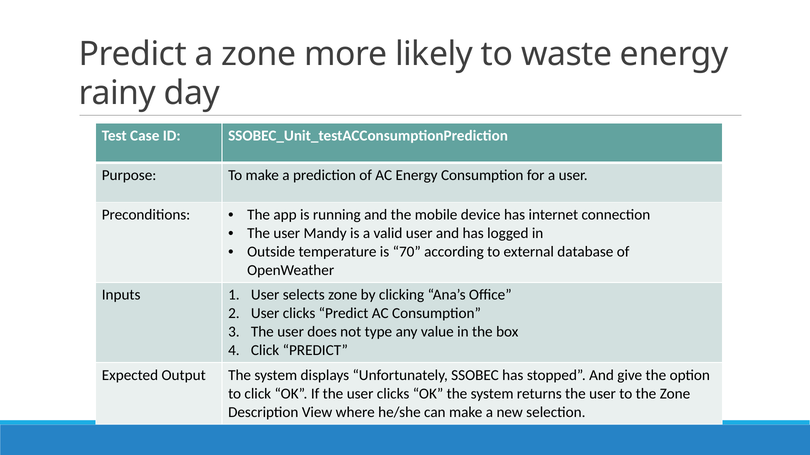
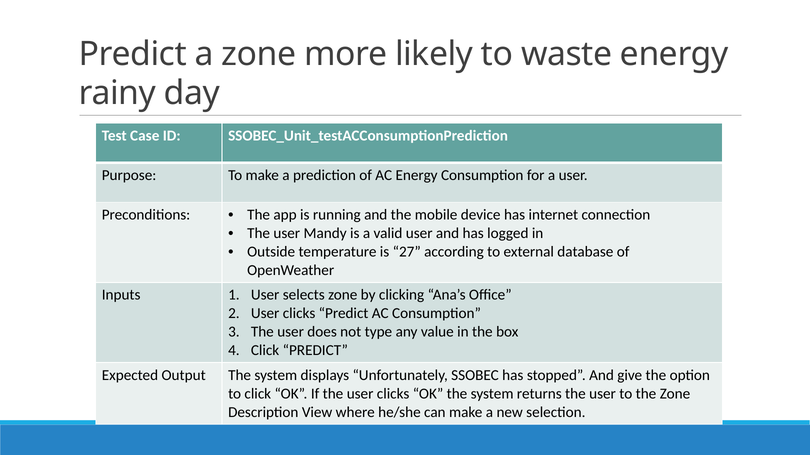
70: 70 -> 27 (407, 252)
